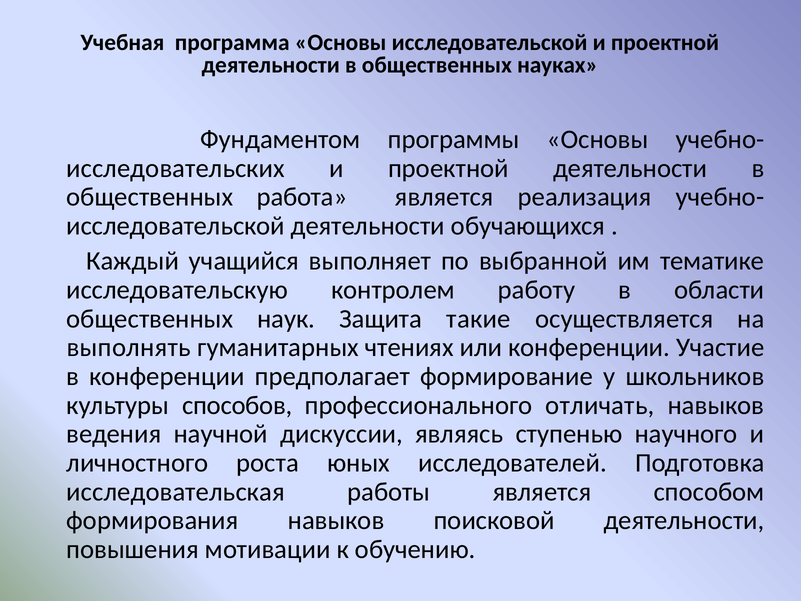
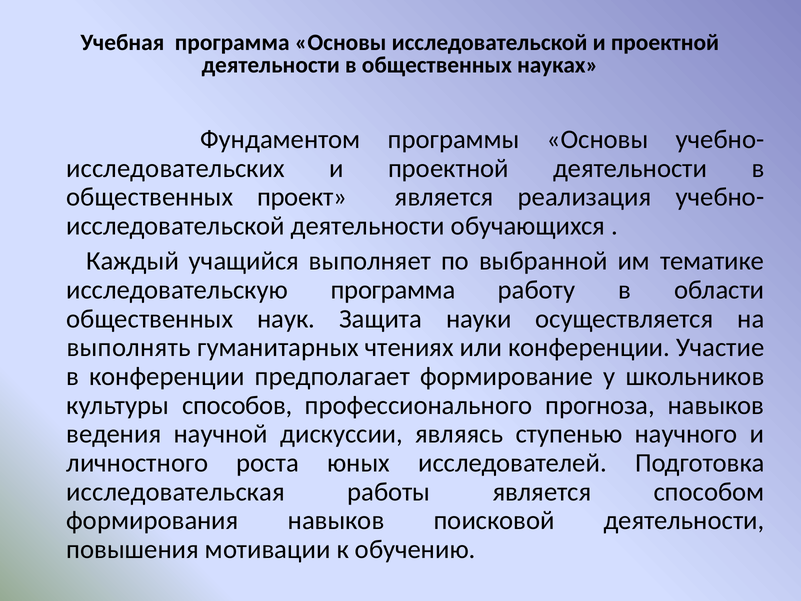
работа: работа -> проект (302, 197)
исследовательскую контролем: контролем -> программа (393, 290)
такие: такие -> науки (479, 319)
отличать: отличать -> прогноза (600, 405)
